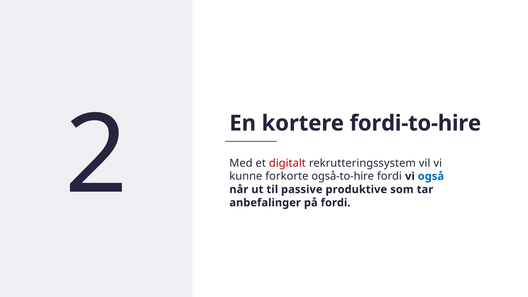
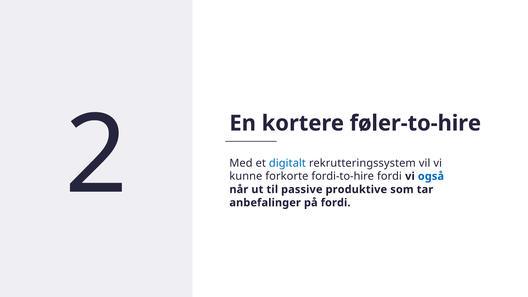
fordi-to-hire: fordi-to-hire -> føler-to-hire (415, 123)
digitalt colour: red -> blue (287, 163)
også-to-hire: også-to-hire -> fordi-to-hire (343, 176)
